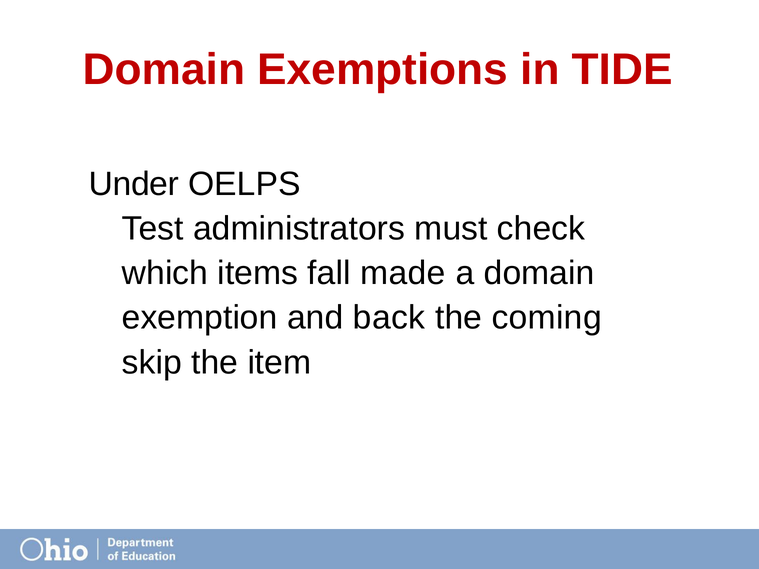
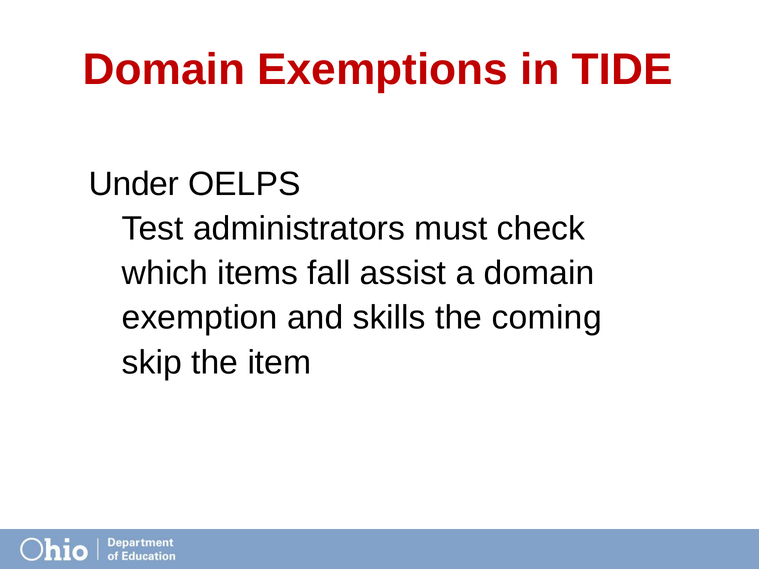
made: made -> assist (403, 273)
back: back -> skills (389, 318)
